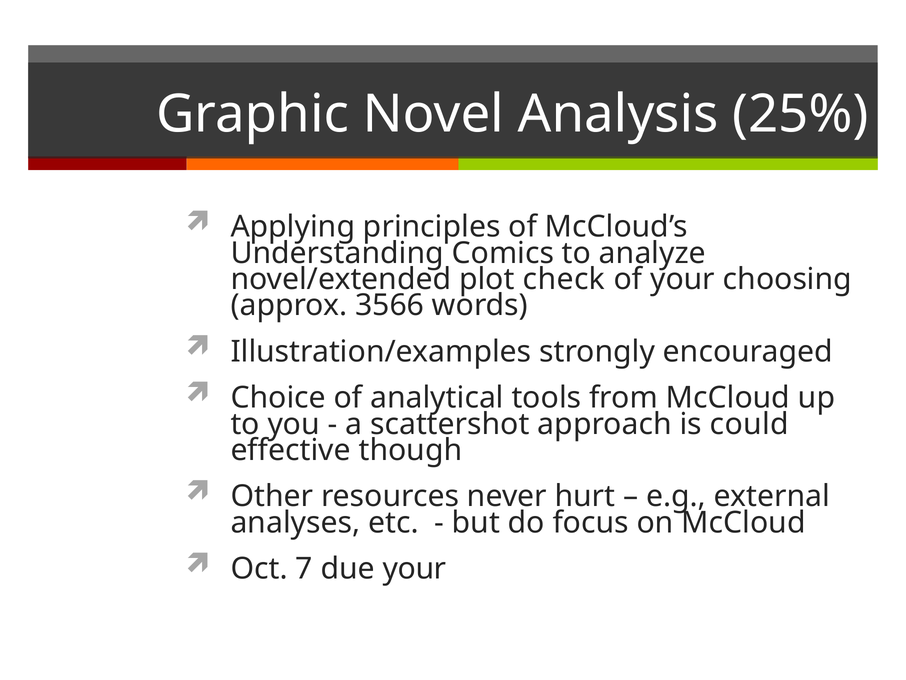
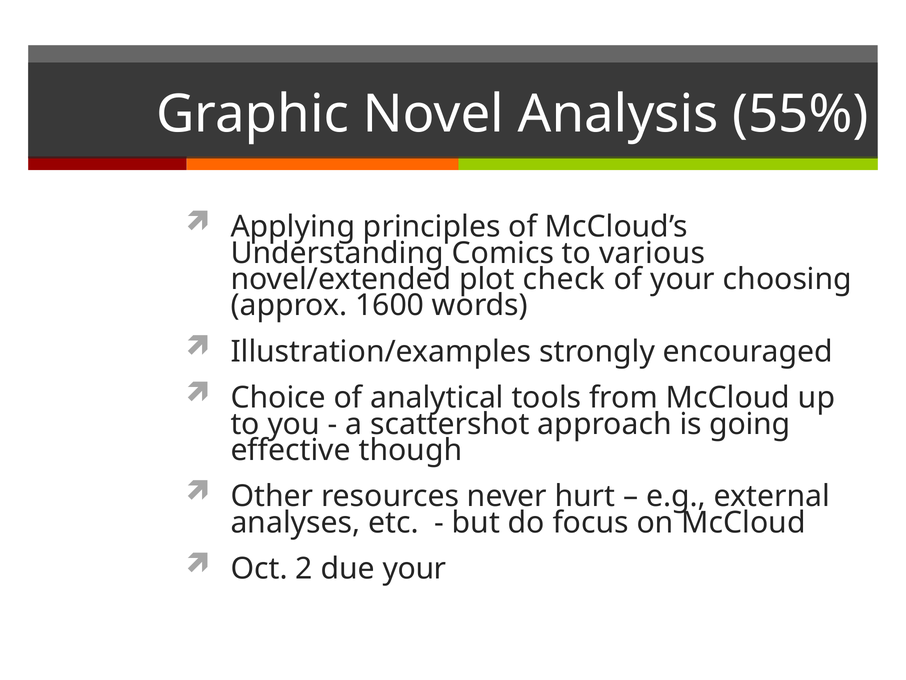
25%: 25% -> 55% (800, 114)
analyze: analyze -> various (652, 253)
3566: 3566 -> 1600 (390, 305)
could: could -> going (750, 424)
7: 7 -> 2 (304, 568)
